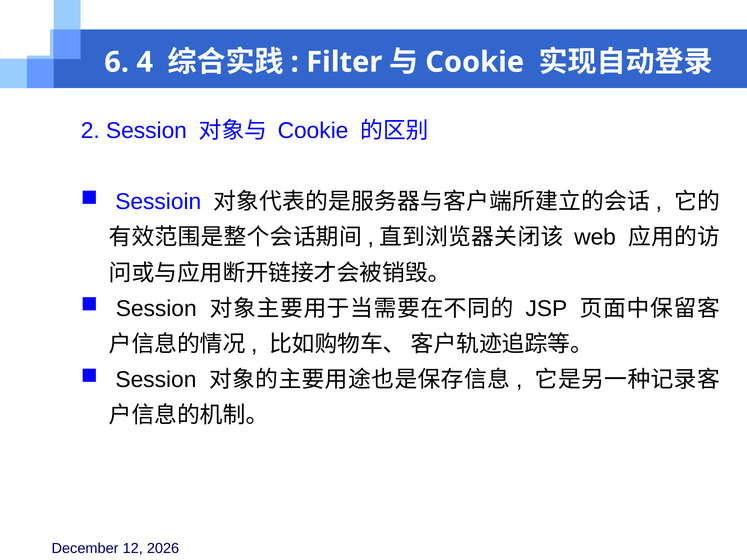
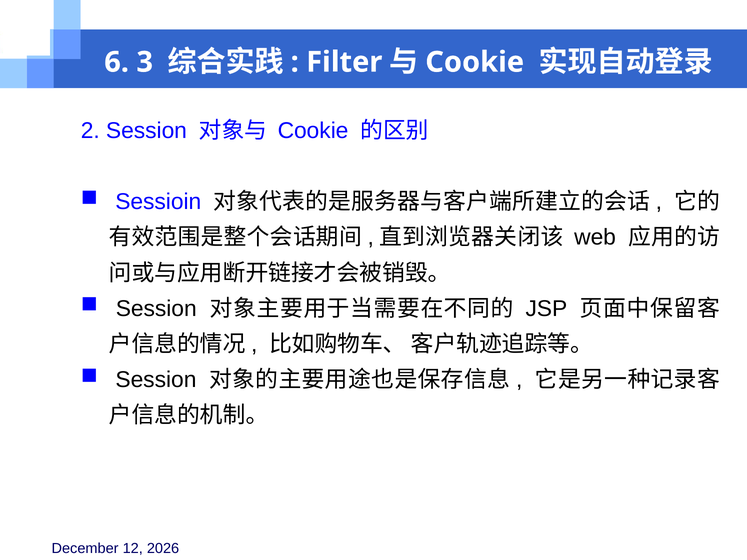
4: 4 -> 3 (145, 62)
